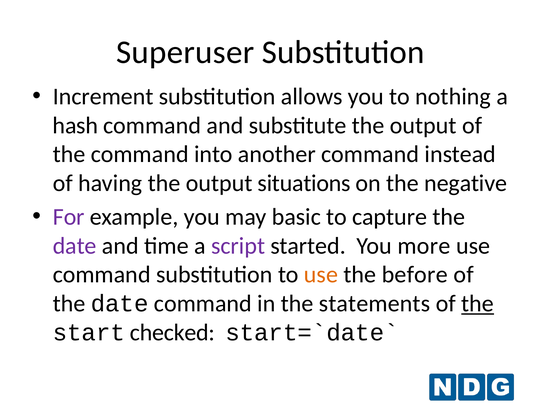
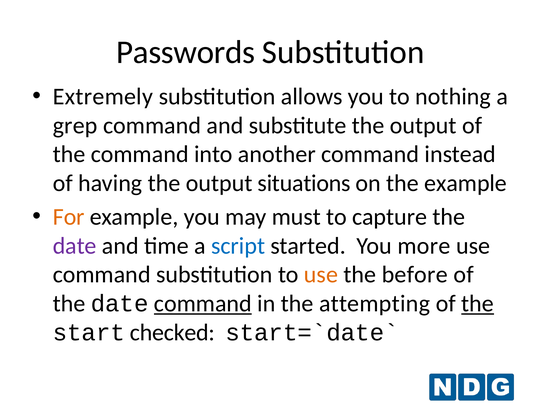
Superuser: Superuser -> Passwords (186, 52)
Increment: Increment -> Extremely (103, 97)
hash: hash -> grep (75, 125)
the negative: negative -> example (466, 183)
For colour: purple -> orange (69, 217)
basic: basic -> must (296, 217)
script colour: purple -> blue (238, 246)
command underline: none -> present (203, 303)
statements: statements -> attempting (375, 303)
